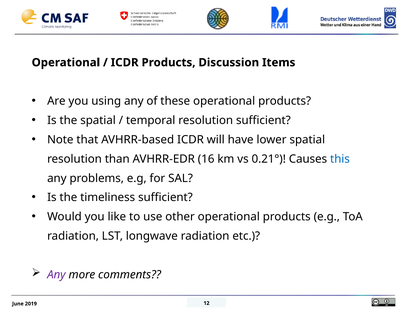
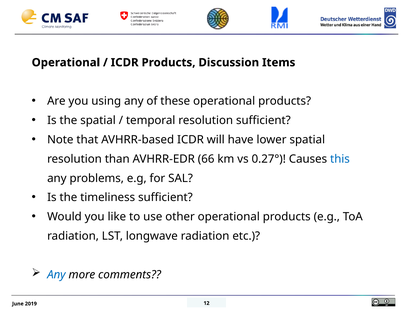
16: 16 -> 66 (206, 159)
0.21°: 0.21° -> 0.27° (269, 159)
Any colour: purple -> blue (56, 274)
